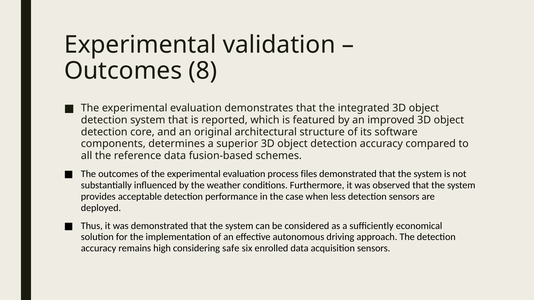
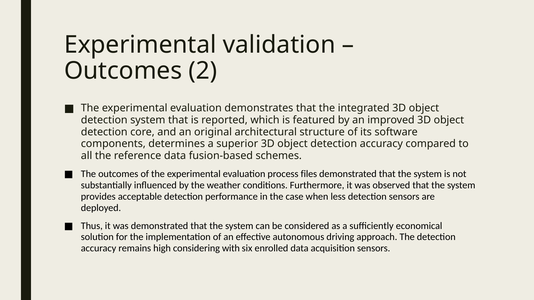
8: 8 -> 2 (203, 71)
safe: safe -> with (231, 249)
